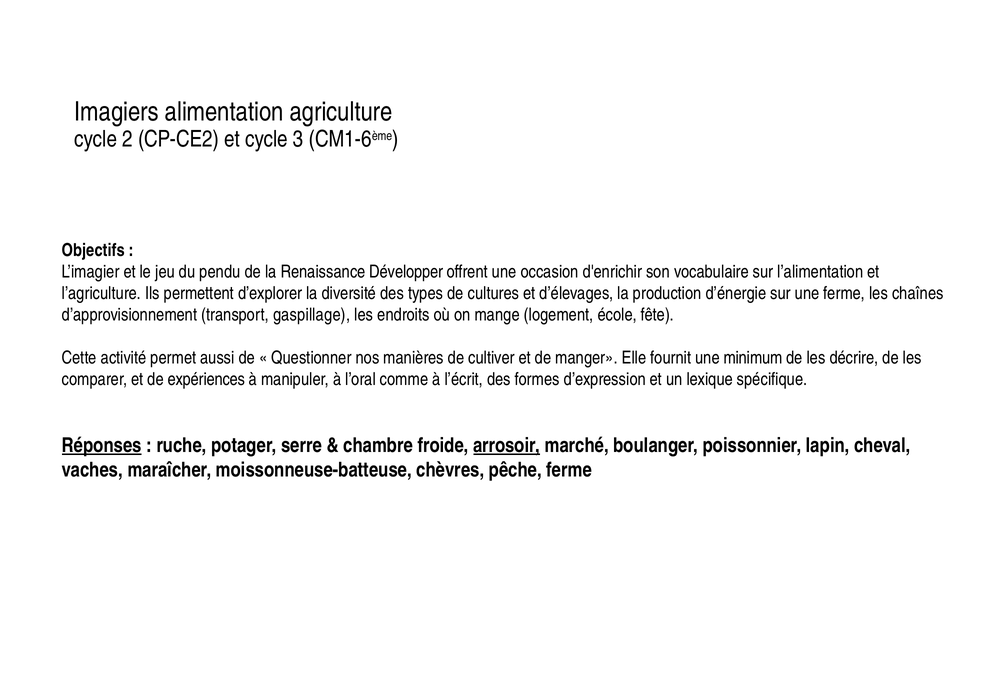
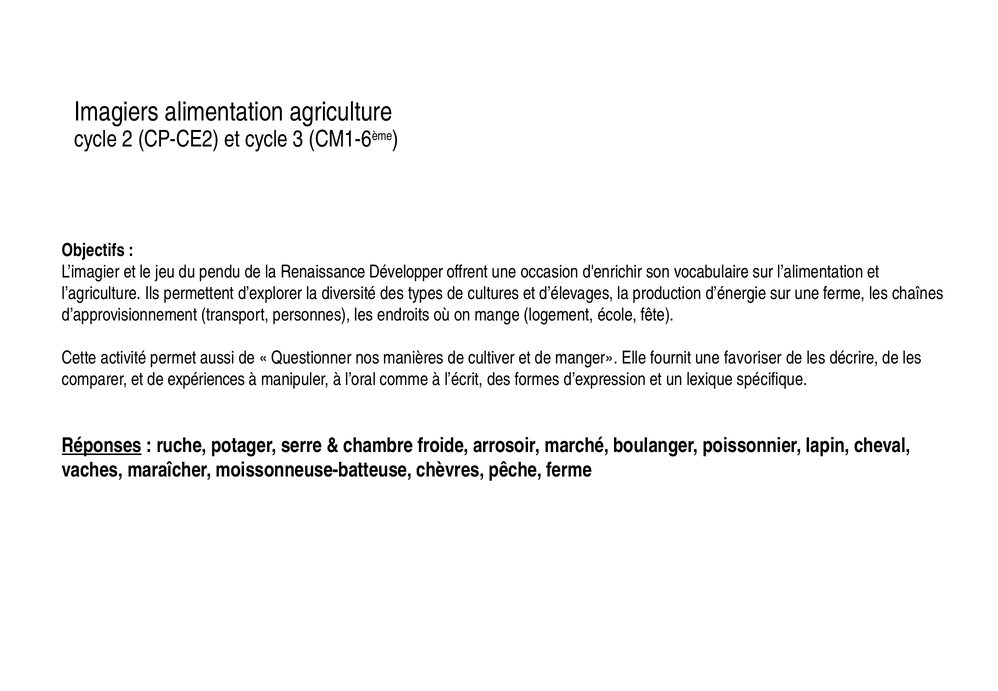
gaspillage: gaspillage -> personnes (312, 315)
minimum: minimum -> favoriser (753, 358)
arrosoir underline: present -> none (507, 445)
